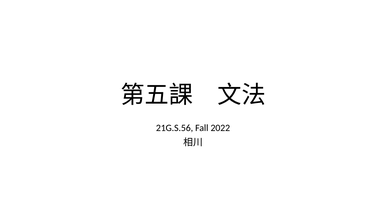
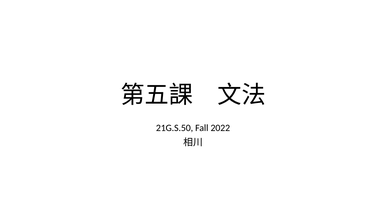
21G.S.56: 21G.S.56 -> 21G.S.50 (175, 128)
